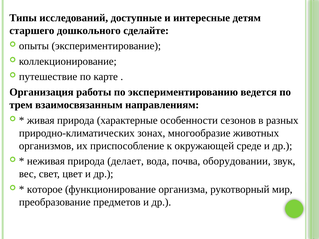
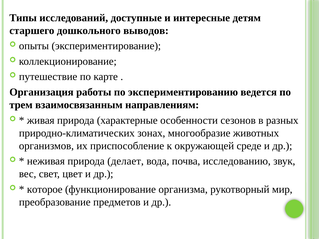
сделайте: сделайте -> выводов (146, 31)
оборудовании: оборудовании -> исследованию (237, 161)
